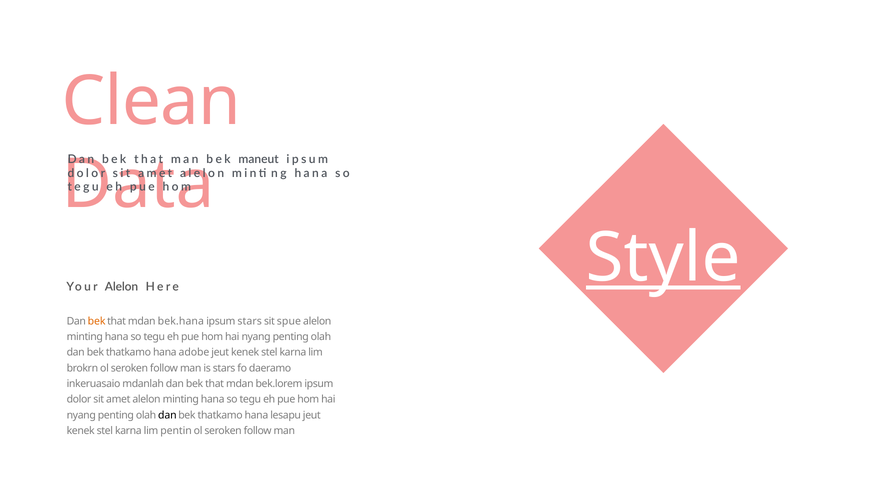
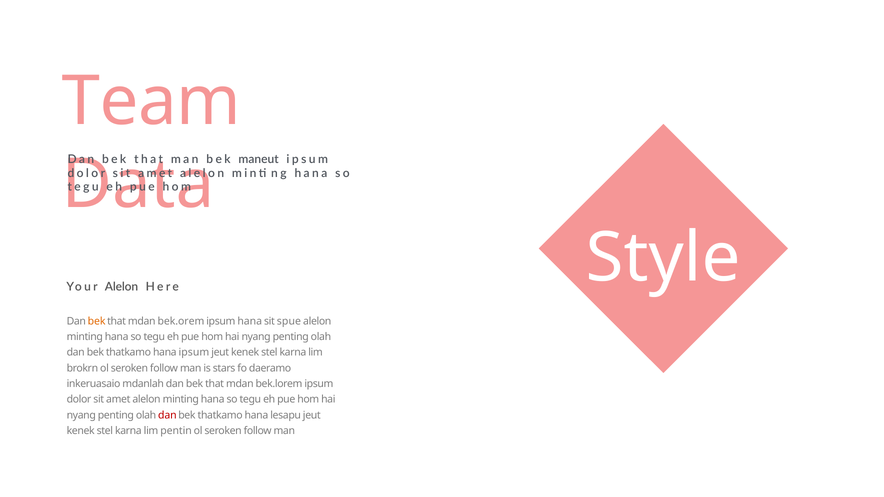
Clean: Clean -> Team (151, 102)
Style underline: present -> none (663, 258)
bek.hana: bek.hana -> bek.orem (181, 321)
ipsum stars: stars -> hana (250, 321)
hana adobe: adobe -> ipsum (194, 353)
dan colour: black -> red (167, 415)
